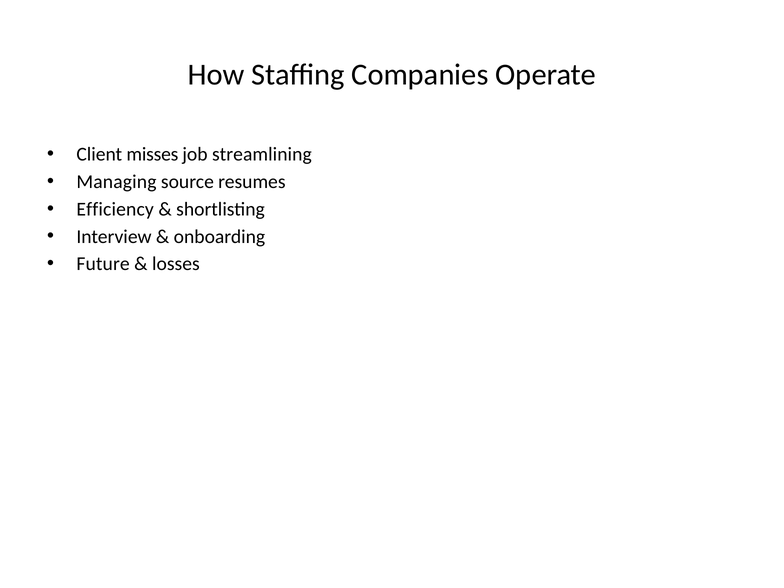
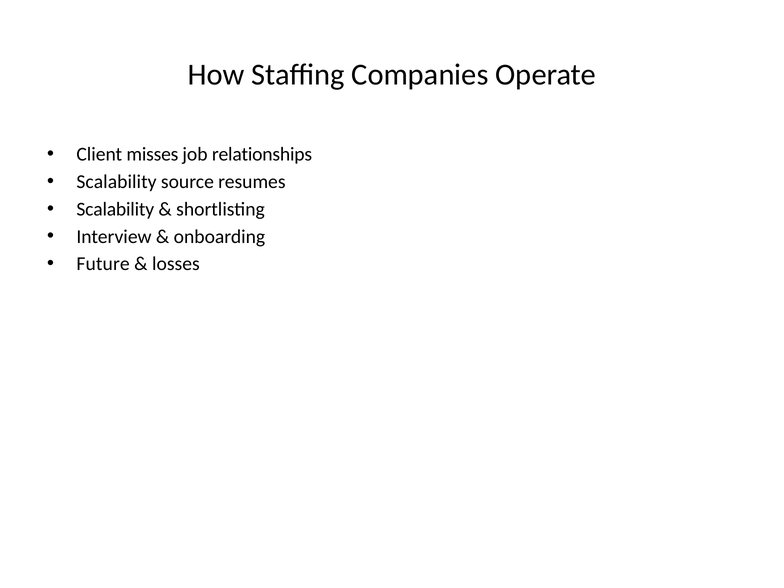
streamlining: streamlining -> relationships (262, 154)
Managing: Managing -> Scalability (117, 182)
Efficiency: Efficiency -> Scalability (115, 209)
